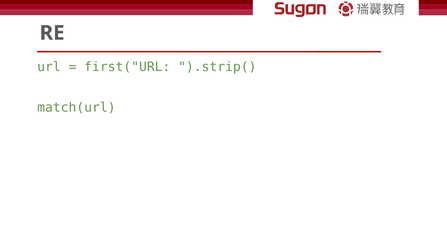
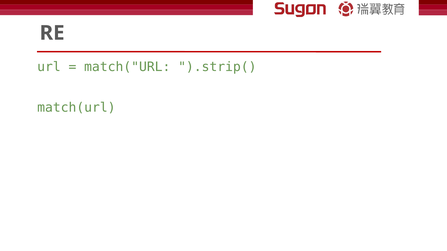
first("URL: first("URL -> match("URL (127, 67)
